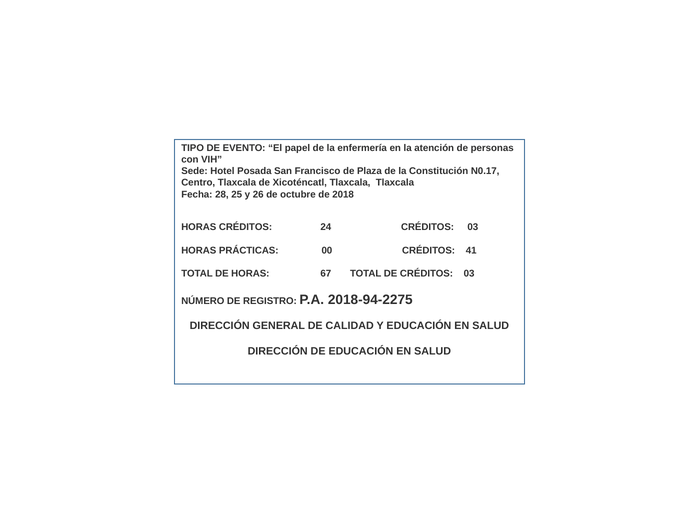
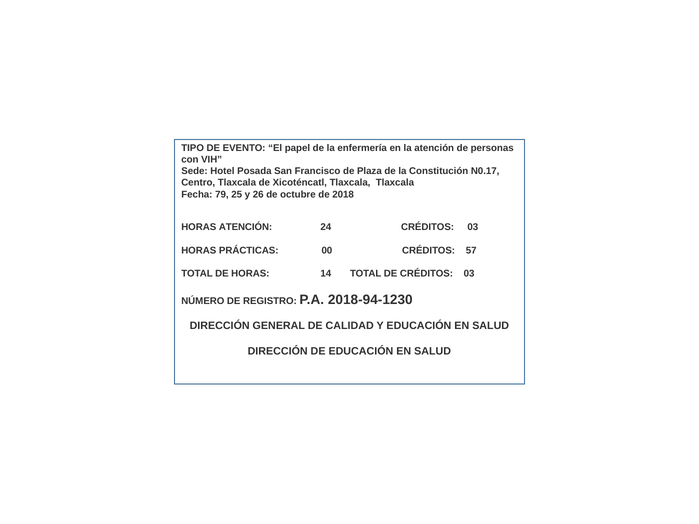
28: 28 -> 79 (222, 195)
HORAS CRÉDITOS: CRÉDITOS -> ATENCIÓN (246, 227)
41: 41 -> 57 (471, 251)
67: 67 -> 14 (326, 274)
2018-94-2275: 2018-94-2275 -> 2018-94-1230 (370, 300)
